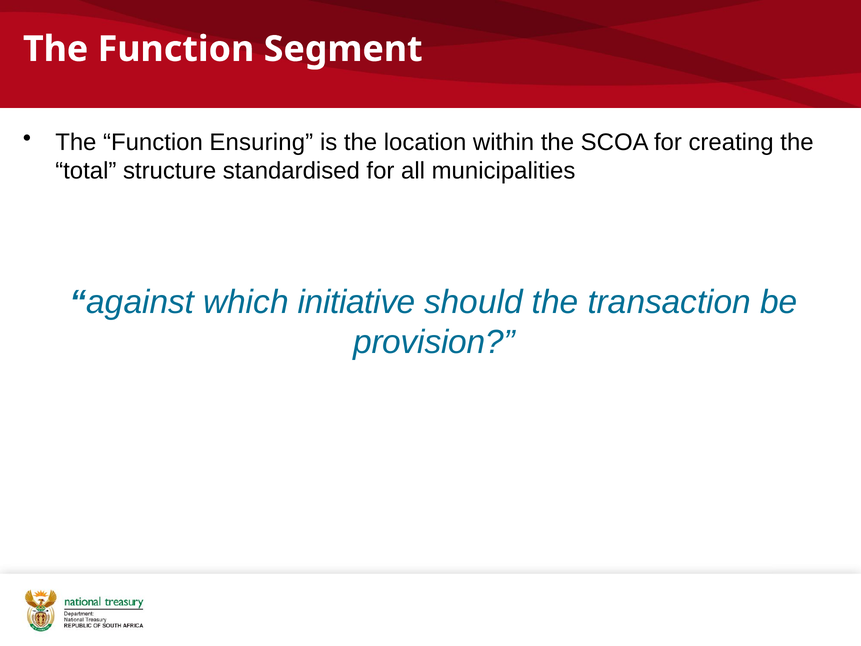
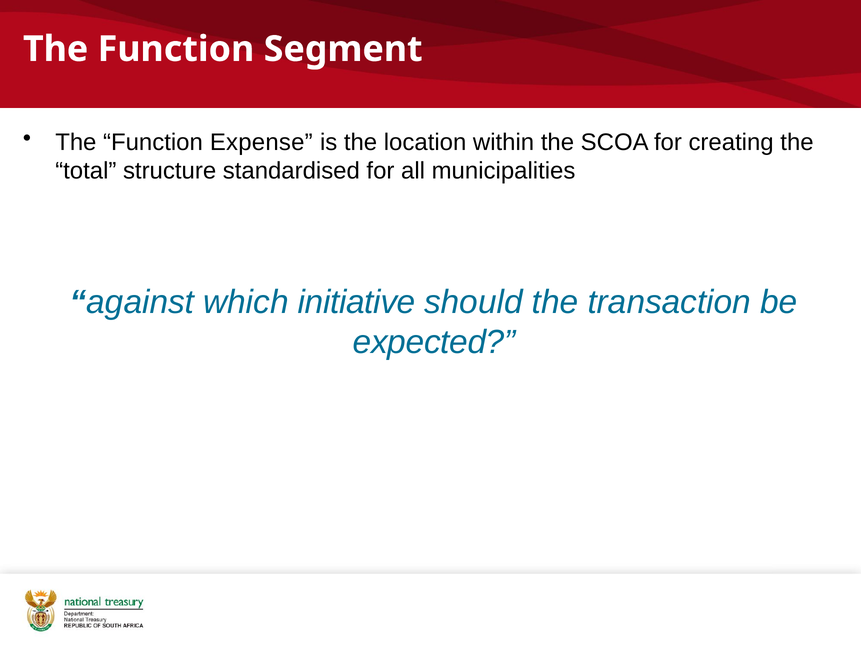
Ensuring: Ensuring -> Expense (261, 142)
provision: provision -> expected (434, 342)
